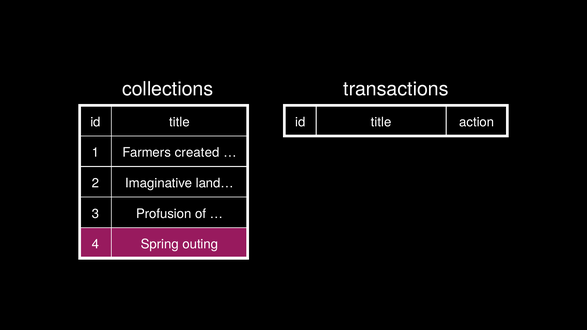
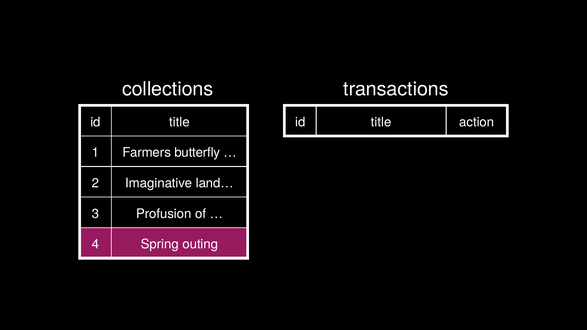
created: created -> butterfly (197, 153)
